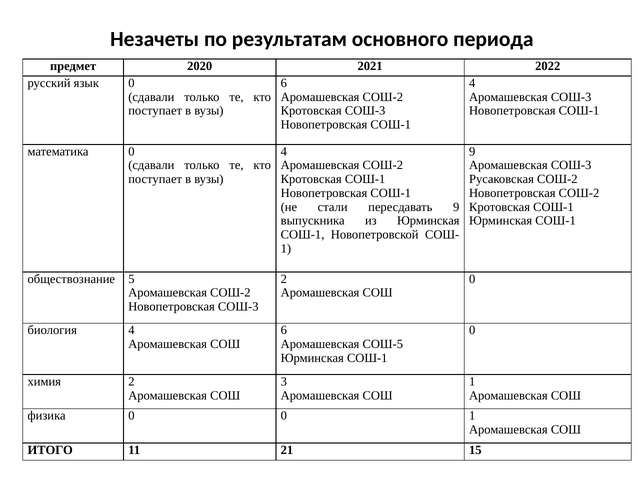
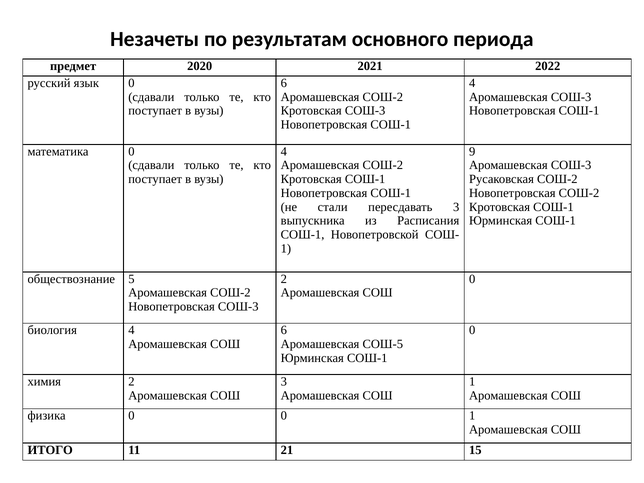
пересдавать 9: 9 -> 3 (456, 207)
из Юрминская: Юрминская -> Расписания (428, 221)
